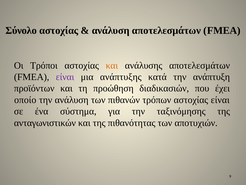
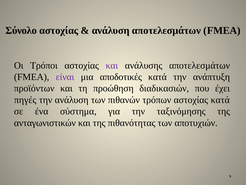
και colour: orange -> purple (112, 65)
ανάπτυξης: ανάπτυξης -> αποδοτικές (121, 77)
οποίο: οποίο -> πηγές (25, 100)
αστοχίας είναι: είναι -> κατά (220, 100)
